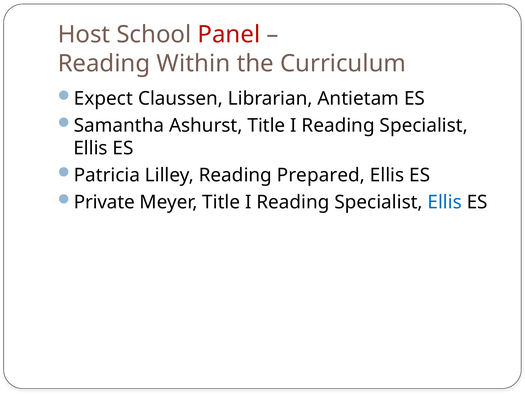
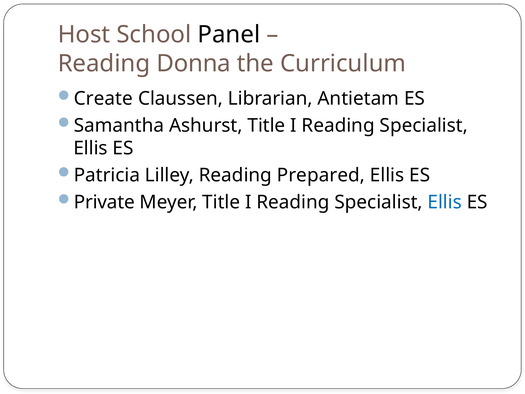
Panel colour: red -> black (229, 34)
Within: Within -> Donna (194, 63)
Expect: Expect -> Create (103, 98)
